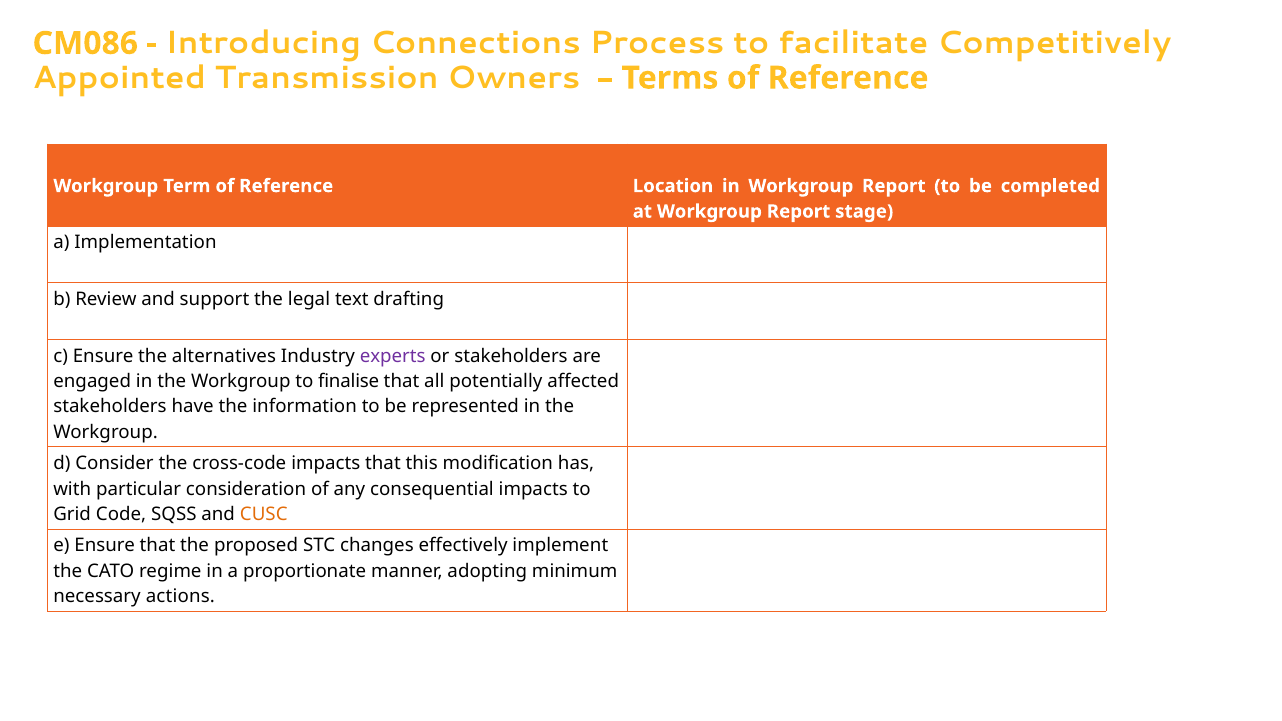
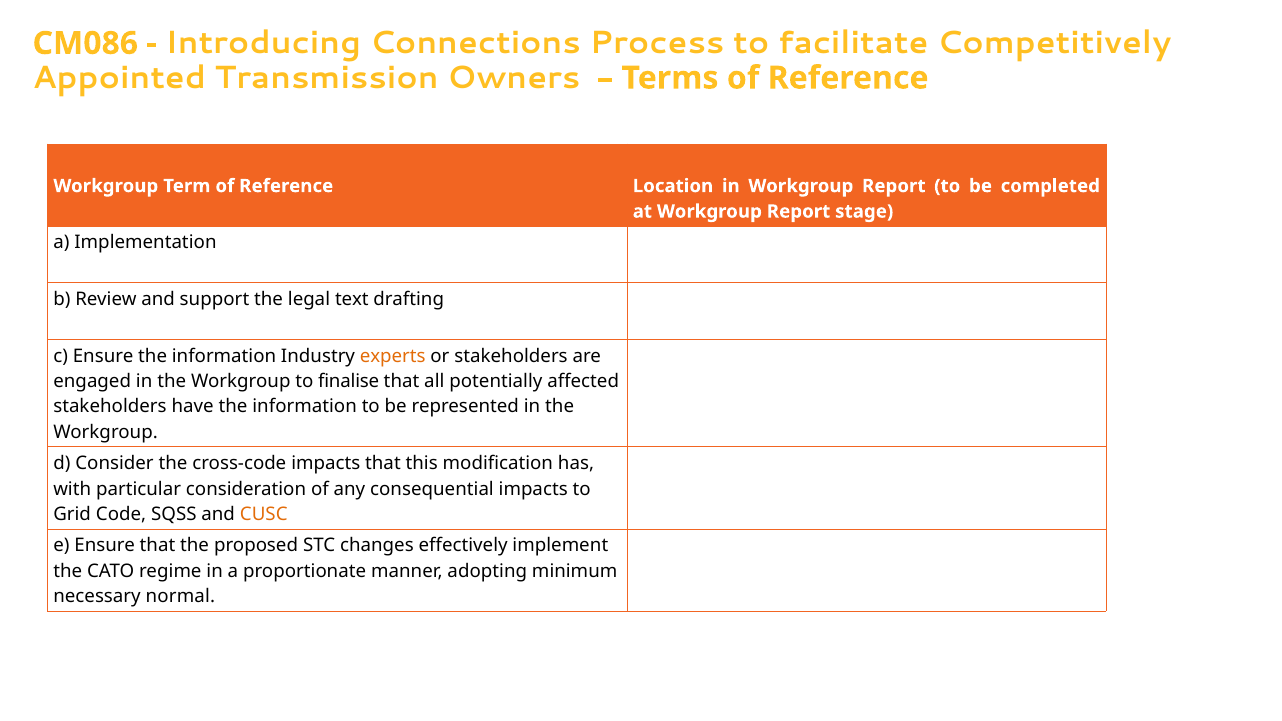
Ensure the alternatives: alternatives -> information (224, 356)
experts colour: purple -> orange (393, 356)
actions: actions -> normal (180, 597)
